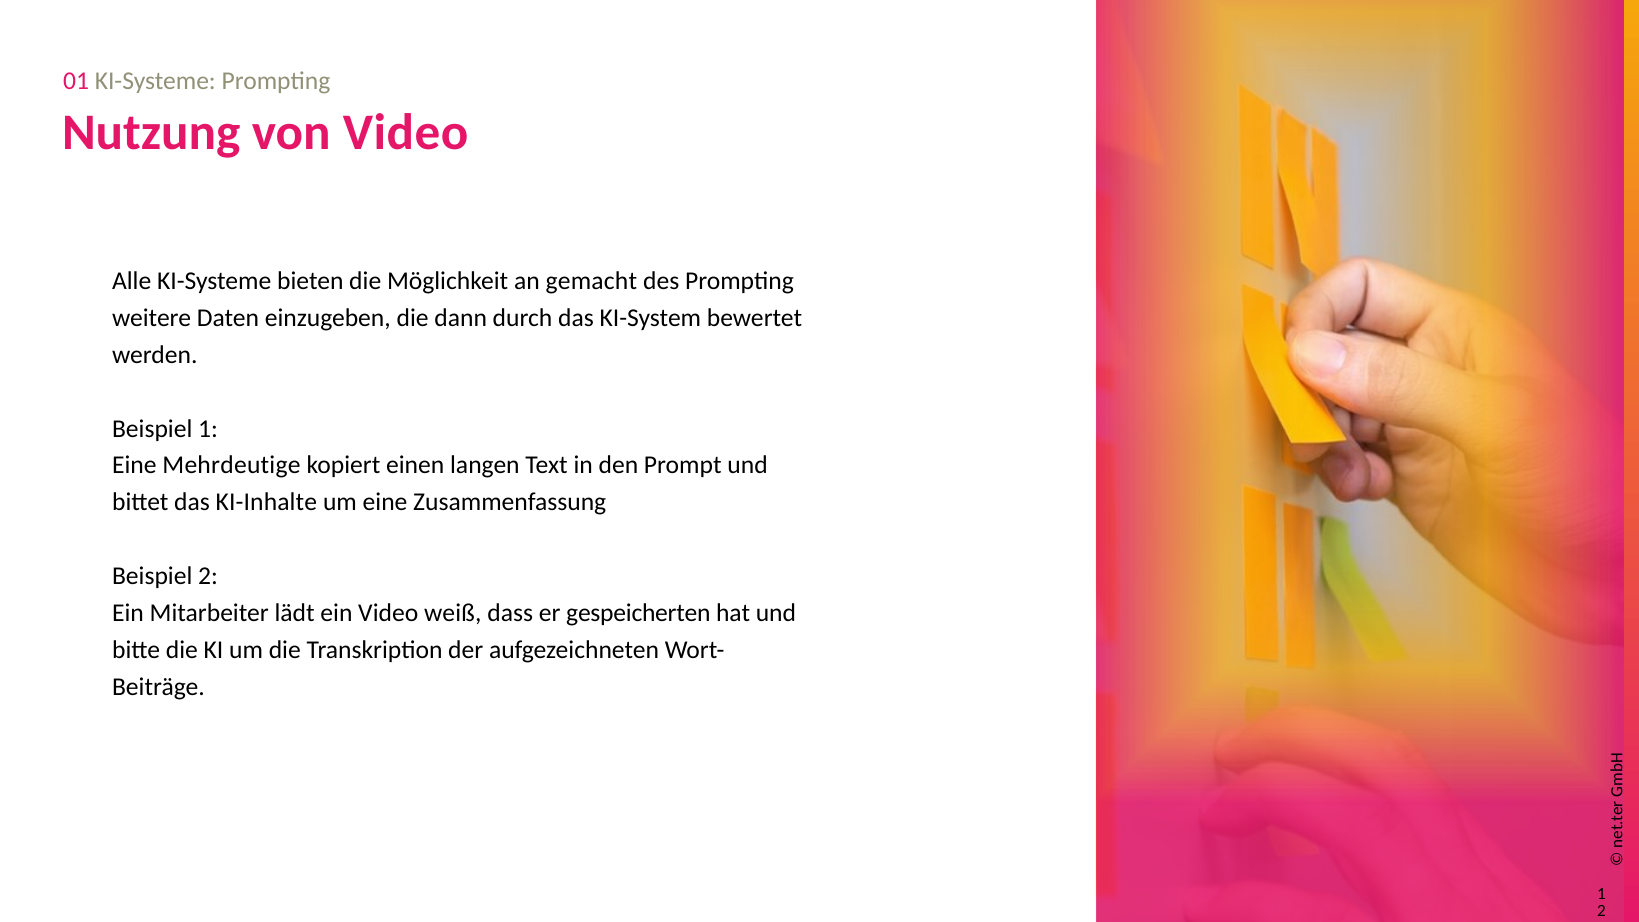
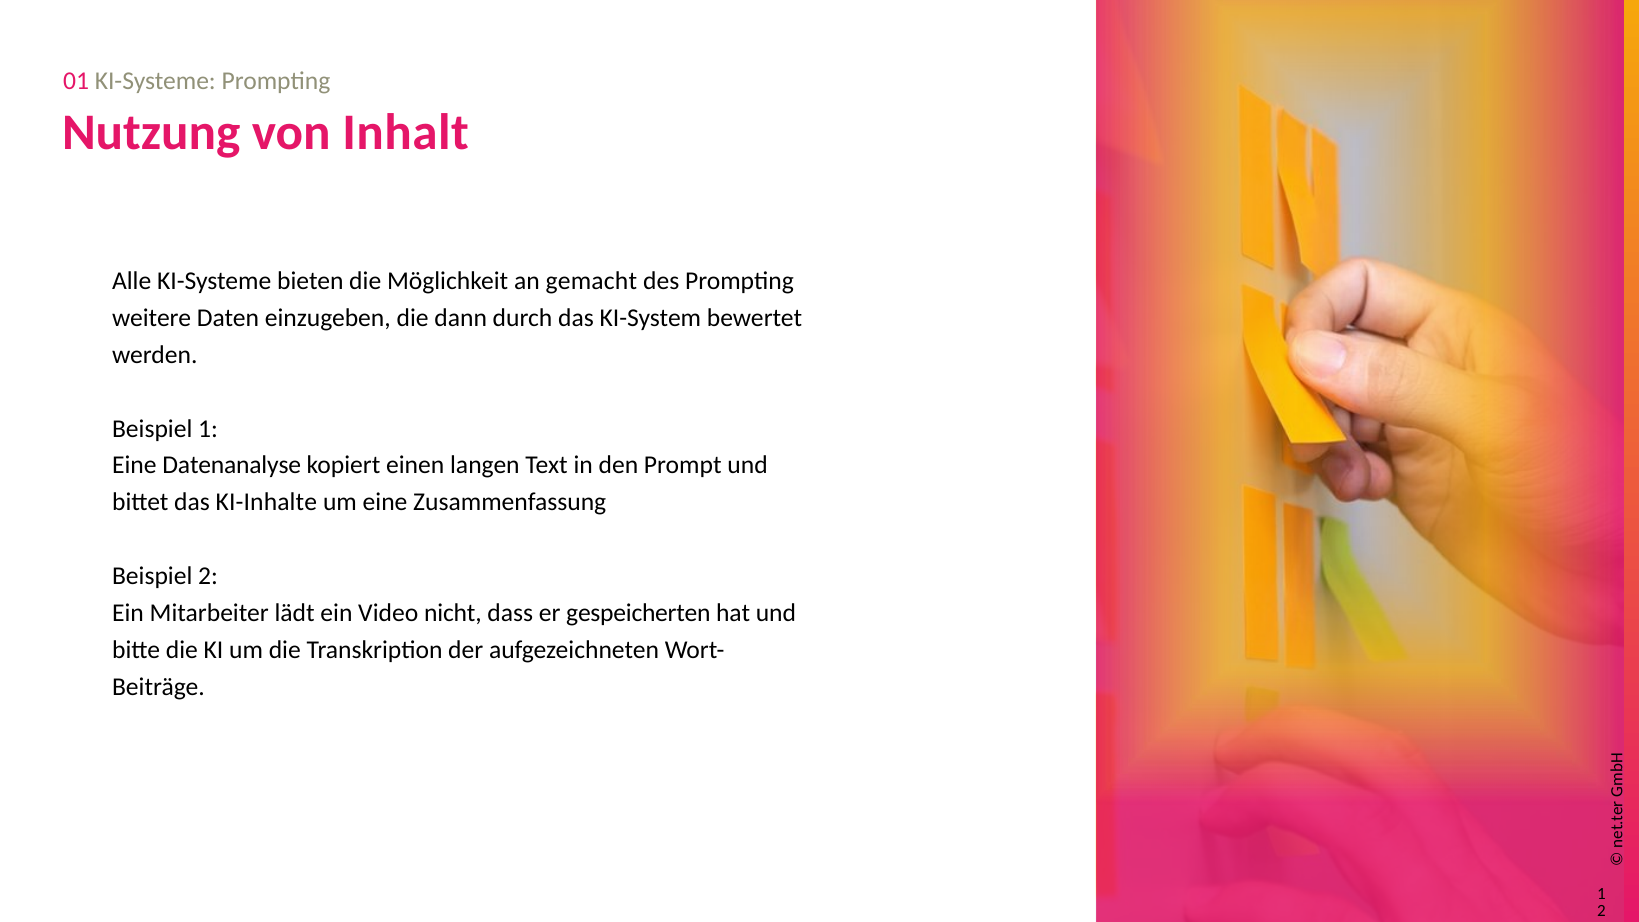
von Video: Video -> Inhalt (406, 132)
Mehrdeutige: Mehrdeutige -> Datenanalyse (232, 465)
weiß: weiß -> nicht (453, 613)
